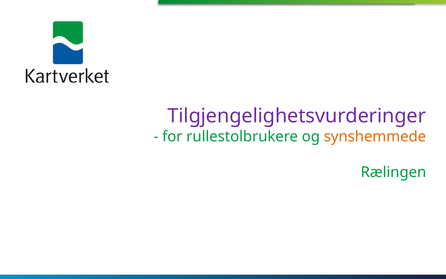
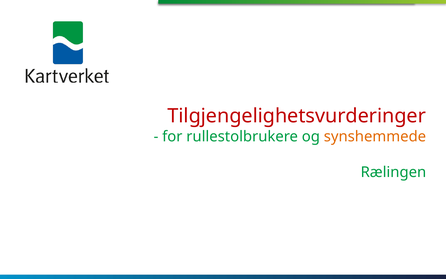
Tilgjengelighetsvurderinger colour: purple -> red (297, 116)
